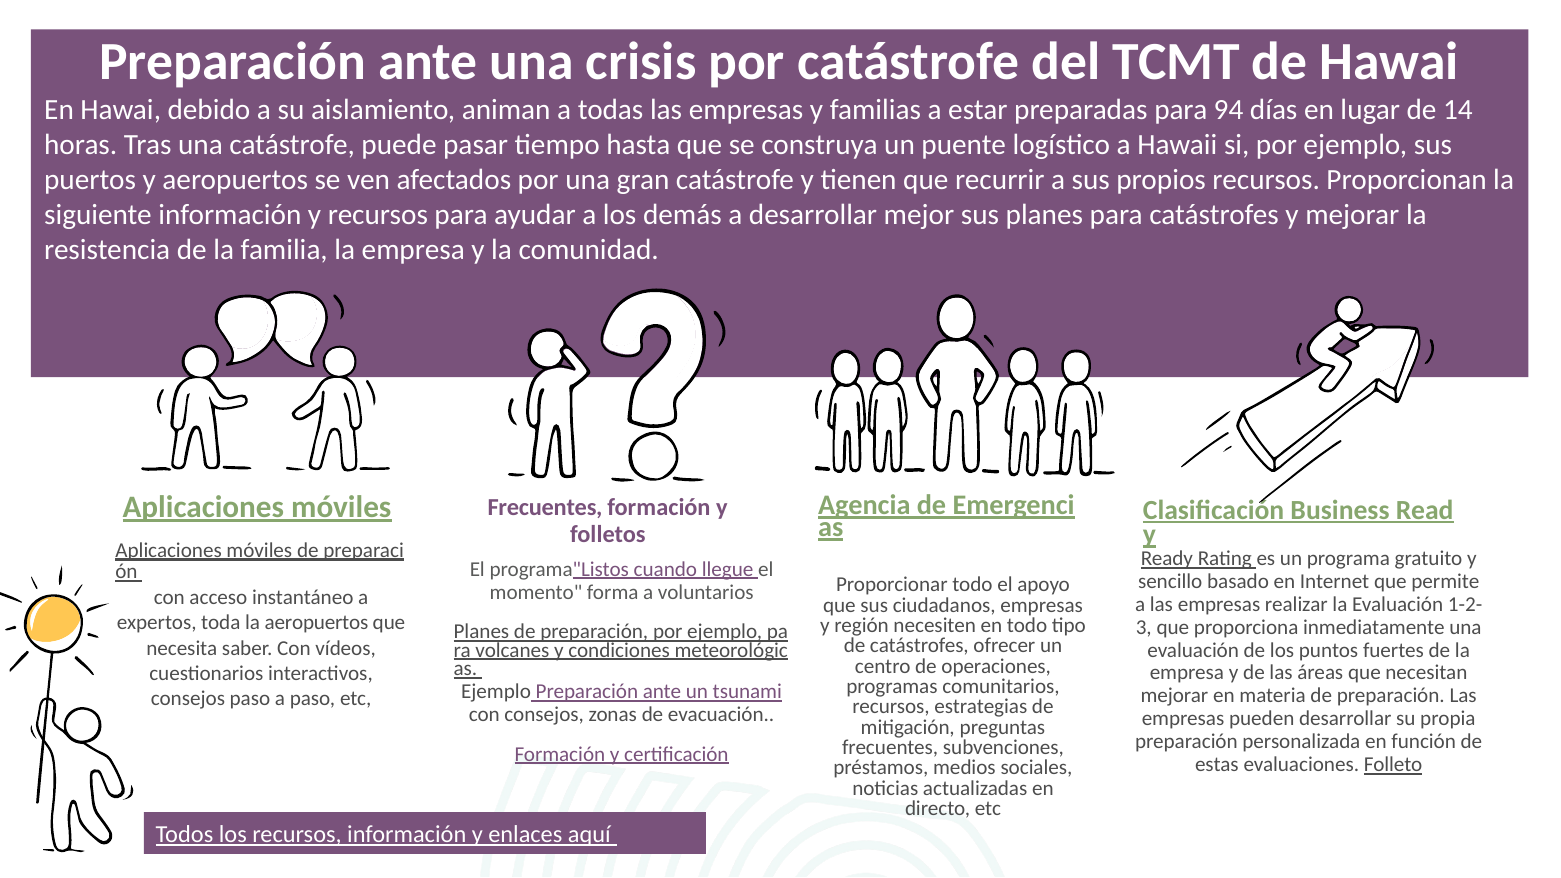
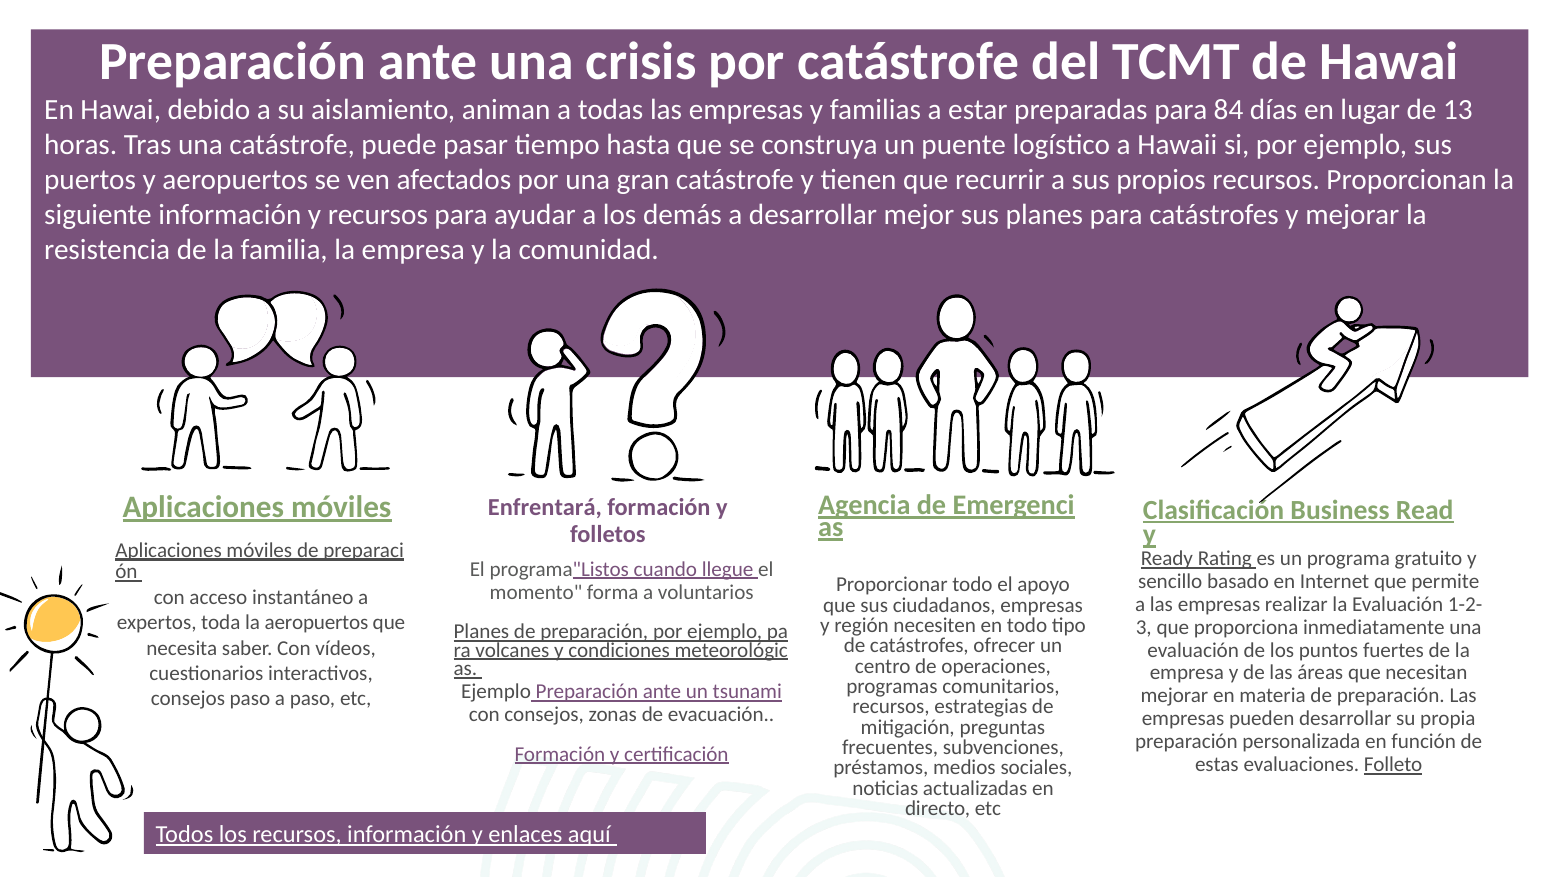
94: 94 -> 84 (1229, 110)
14: 14 -> 13 (1458, 110)
Frecuentes: Frecuentes -> Enfrentará (545, 508)
